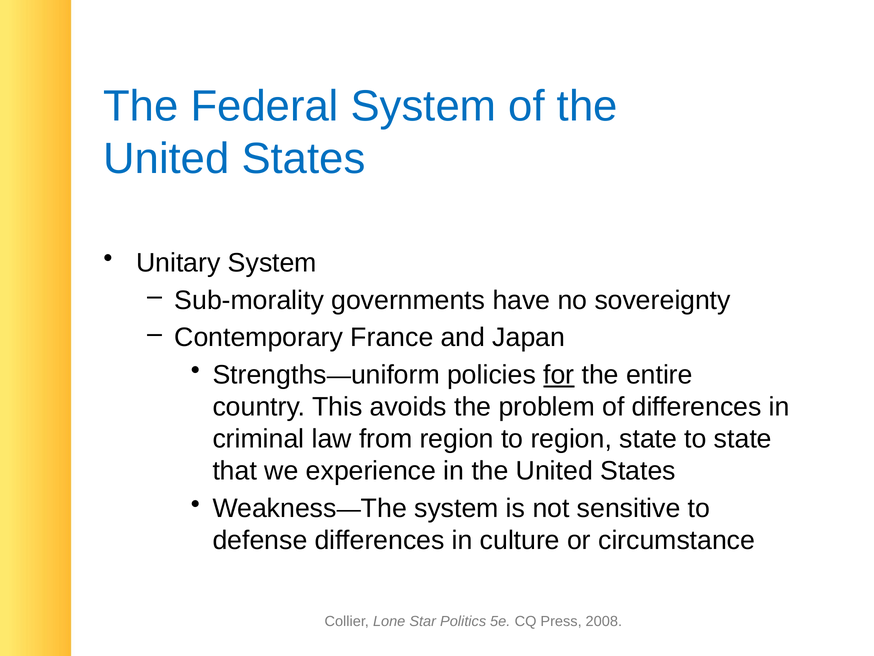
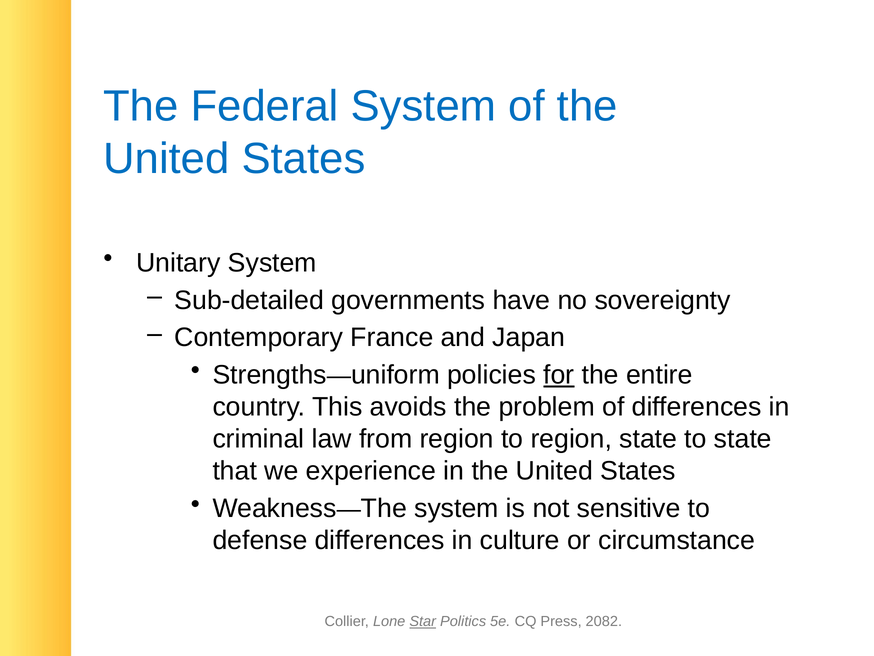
Sub-morality: Sub-morality -> Sub-detailed (249, 300)
Star underline: none -> present (423, 621)
2008: 2008 -> 2082 (604, 621)
